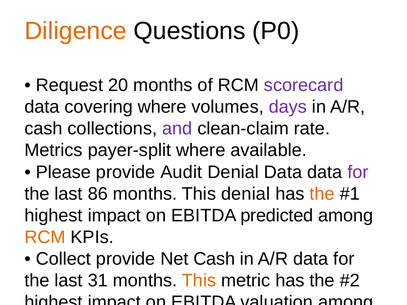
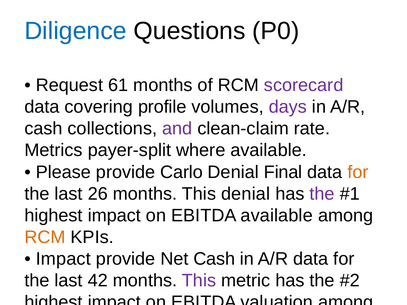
Diligence colour: orange -> blue (75, 31)
20: 20 -> 61 (118, 85)
covering where: where -> profile (162, 107)
Audit: Audit -> Carlo (182, 172)
Denial Data: Data -> Final (283, 172)
for colour: purple -> orange (358, 172)
86: 86 -> 26 (98, 194)
the colour: orange -> purple (322, 194)
EBITDA predicted: predicted -> available (277, 216)
Collect: Collect -> Impact (63, 259)
31: 31 -> 42 (98, 281)
This colour: orange -> purple (199, 281)
